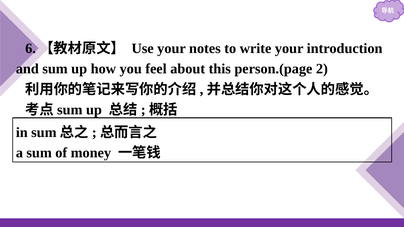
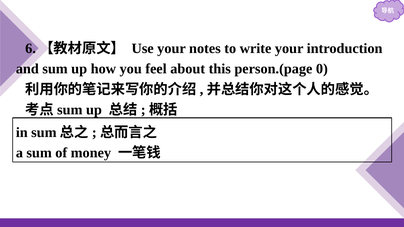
2: 2 -> 0 (322, 69)
